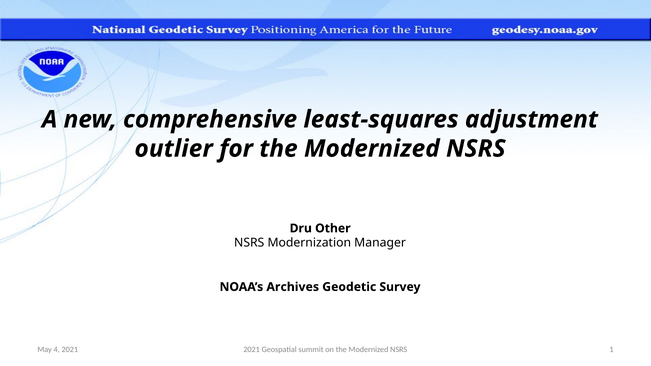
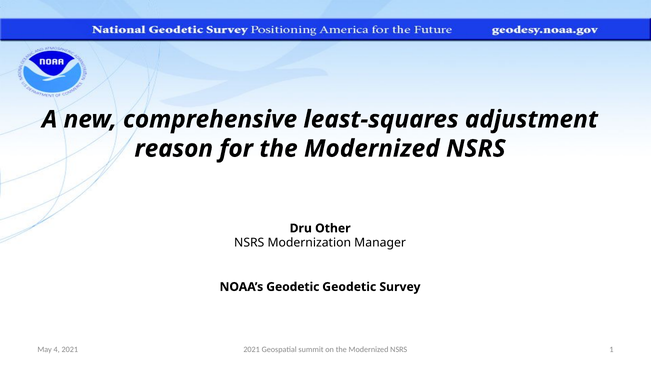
outlier: outlier -> reason (174, 149)
NOAA’s Archives: Archives -> Geodetic (293, 287)
